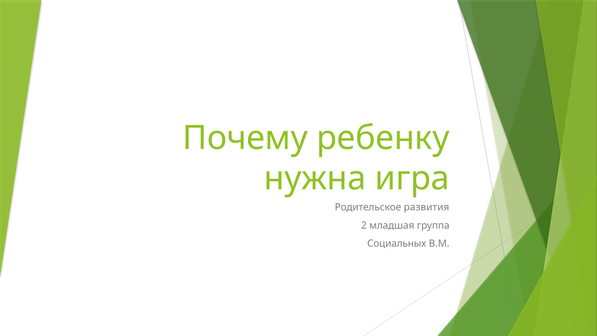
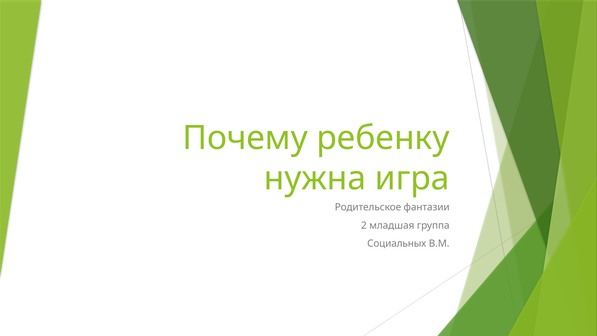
развития: развития -> фантазии (427, 207)
